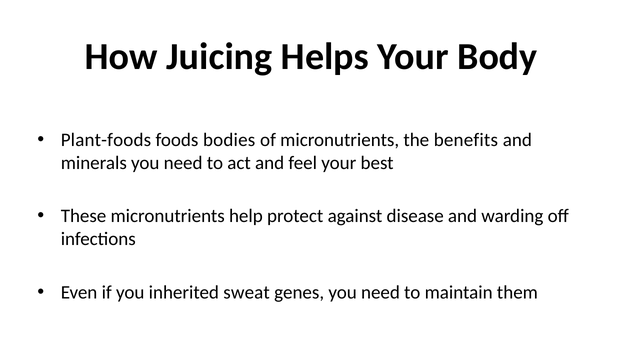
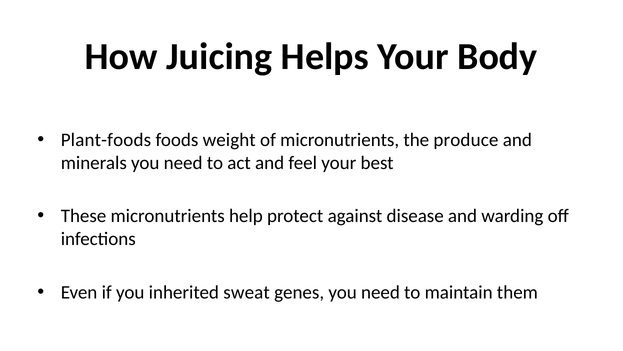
bodies: bodies -> weight (229, 140)
benefits: benefits -> produce (466, 140)
